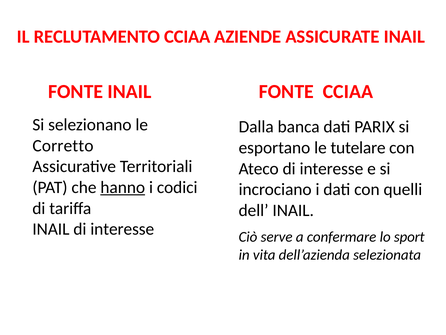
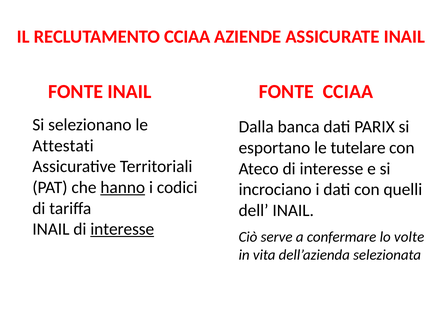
Corretto: Corretto -> Attestati (63, 146)
interesse underline: none -> present (122, 229)
sport: sport -> volte (409, 237)
